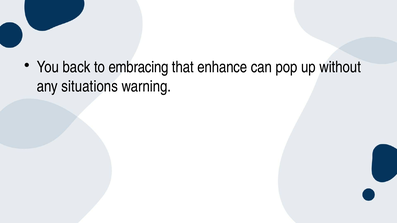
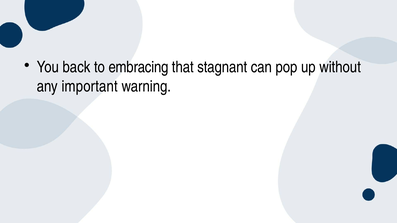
enhance: enhance -> stagnant (222, 67)
situations: situations -> important (90, 86)
